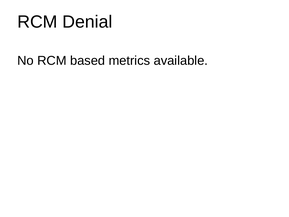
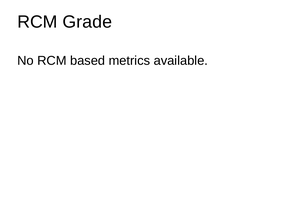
Denial: Denial -> Grade (87, 22)
